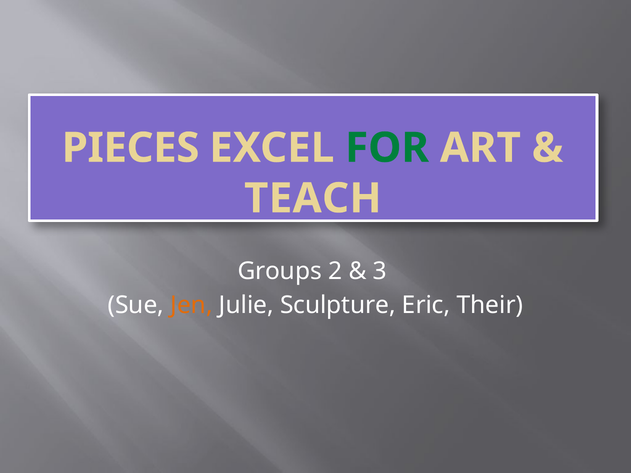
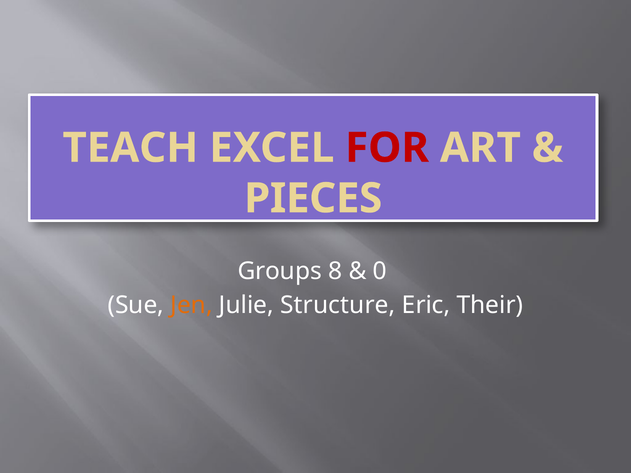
PIECES: PIECES -> TEACH (130, 148)
FOR colour: green -> red (387, 148)
TEACH: TEACH -> PIECES (313, 199)
2: 2 -> 8 (335, 271)
3: 3 -> 0 (380, 271)
Sculpture: Sculpture -> Structure (338, 305)
